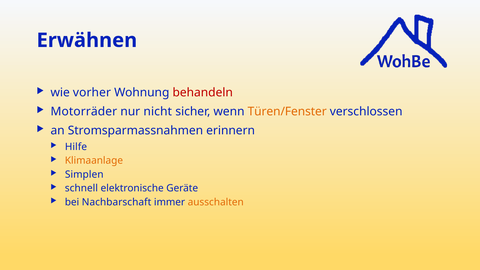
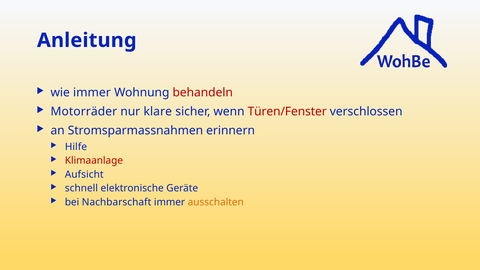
Erwähnen: Erwähnen -> Anleitung (87, 40)
wie vorher: vorher -> immer (92, 93)
nicht: nicht -> klare (158, 111)
Türen/Fenster colour: orange -> red (287, 111)
Klimaanlage colour: orange -> red (94, 161)
Simplen: Simplen -> Aufsicht (84, 174)
